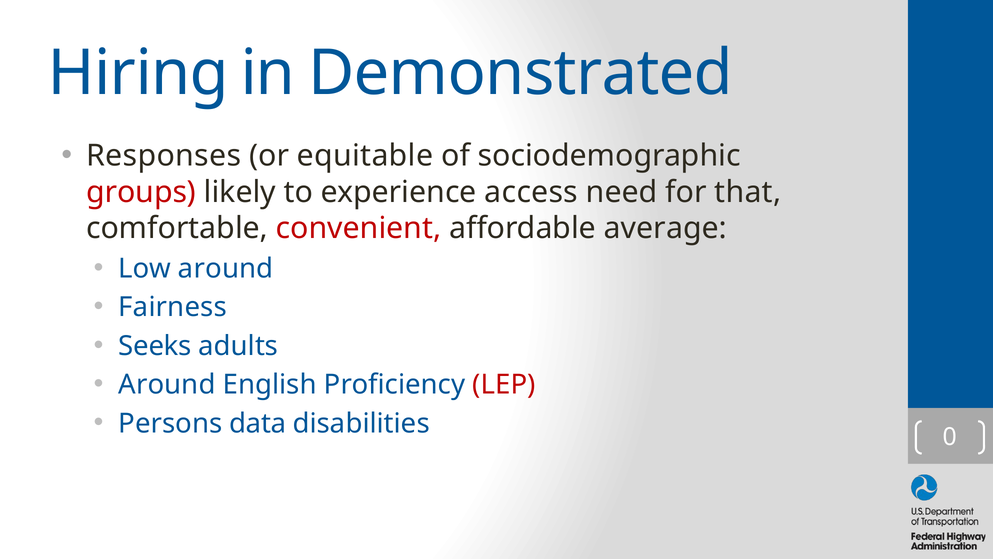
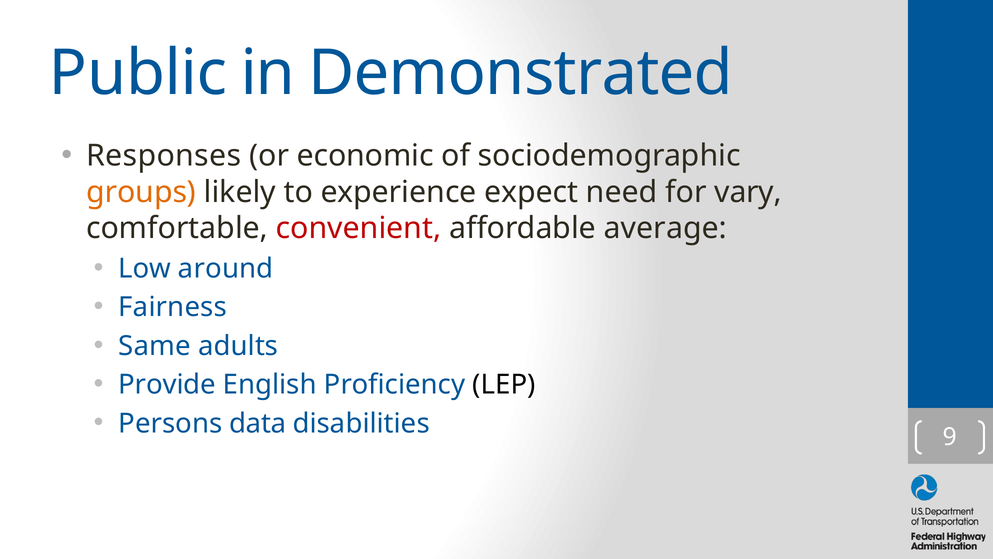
Hiring: Hiring -> Public (138, 73)
equitable: equitable -> economic (365, 156)
groups colour: red -> orange (141, 192)
access: access -> expect (531, 192)
that: that -> vary (748, 192)
Seeks: Seeks -> Same (155, 346)
Around: Around -> Provide (167, 384)
LEP colour: red -> black (504, 384)
0: 0 -> 9 (950, 437)
